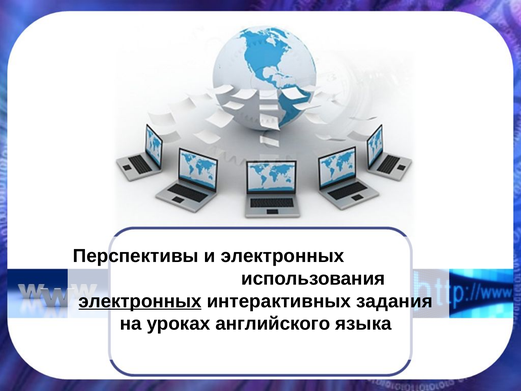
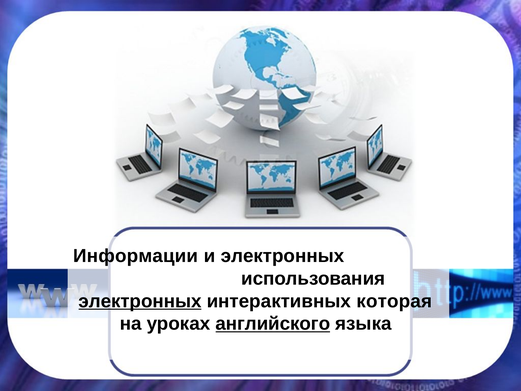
Перспективы: Перспективы -> Информации (136, 256)
задания: задания -> которая (394, 301)
английского underline: none -> present (273, 324)
